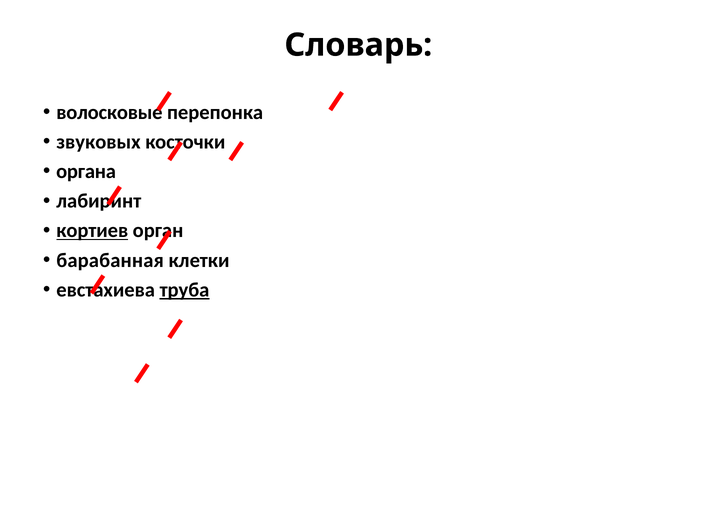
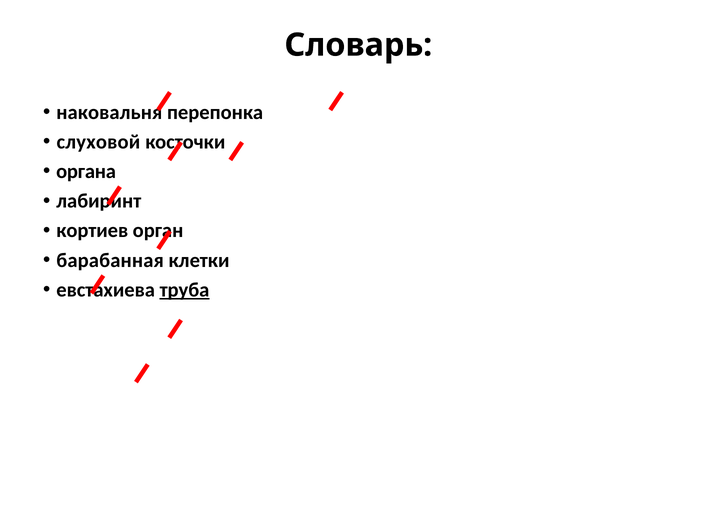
волосковые: волосковые -> наковальня (109, 112)
звуковых: звуковых -> слуховой (98, 142)
кортиев underline: present -> none (92, 231)
